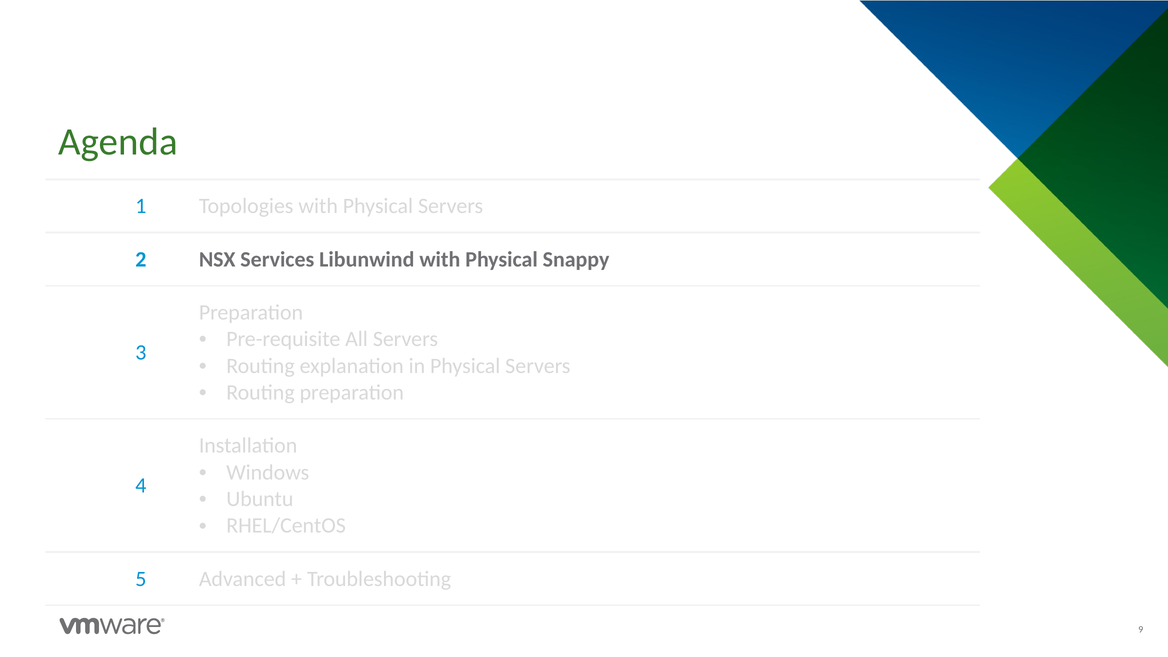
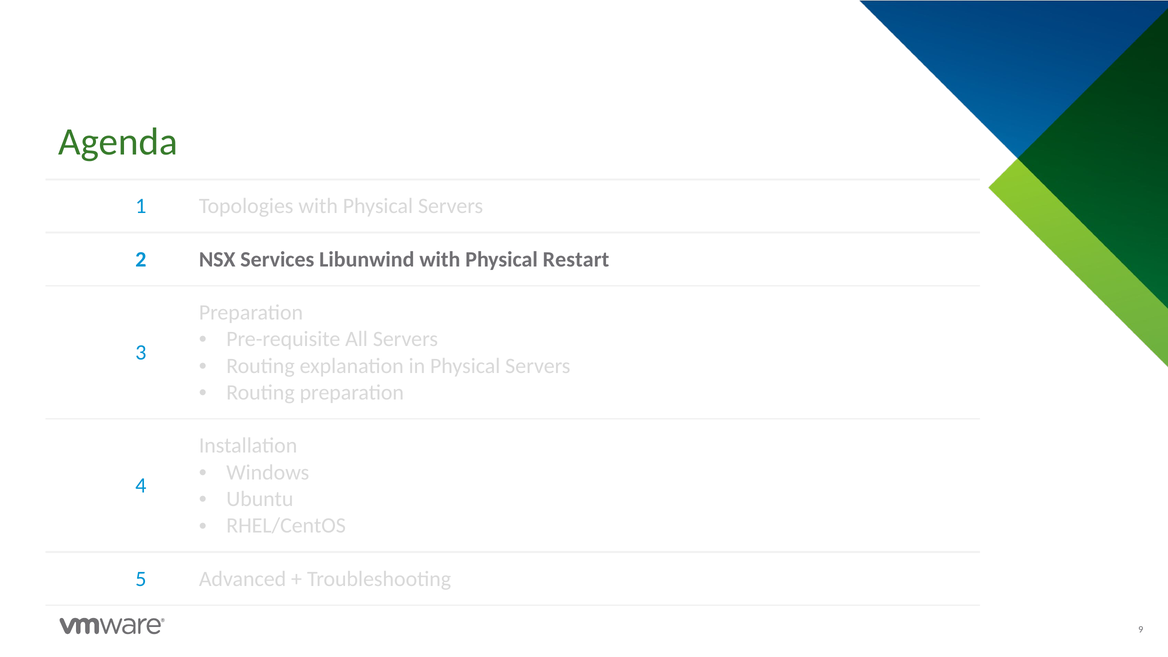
Snappy: Snappy -> Restart (576, 259)
